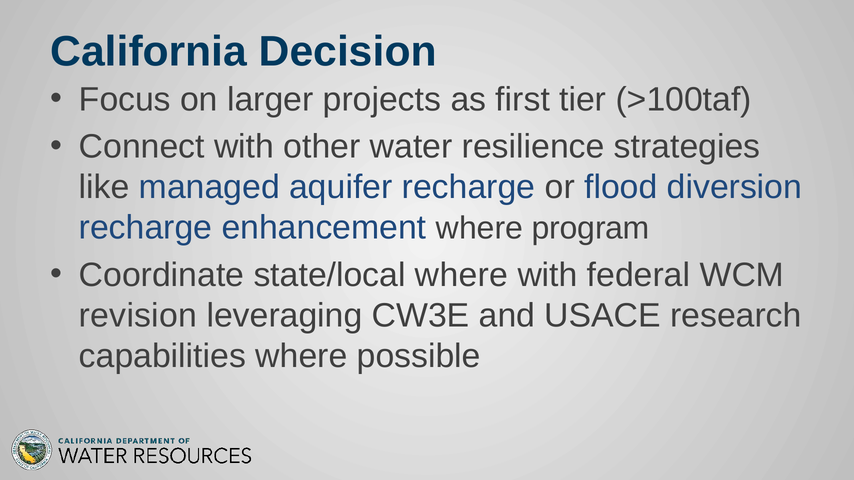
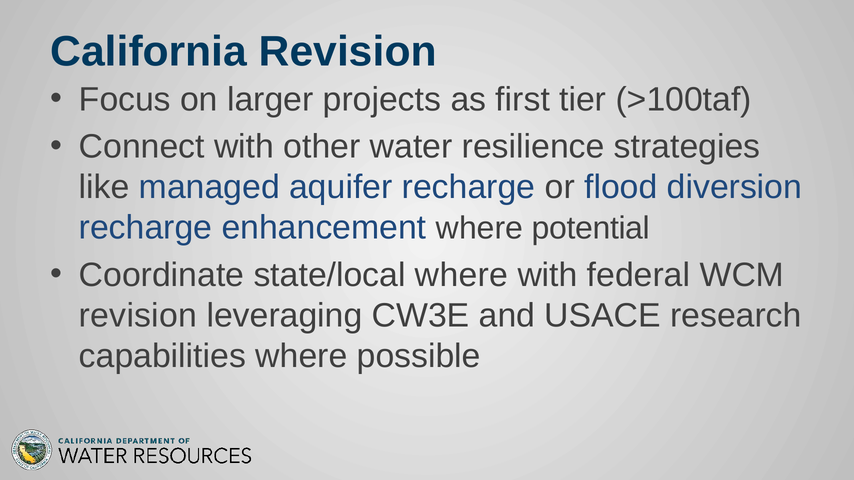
California Decision: Decision -> Revision (348, 52)
program: program -> potential (591, 229)
